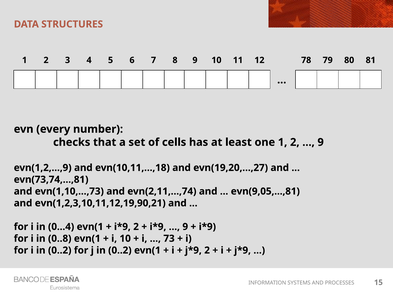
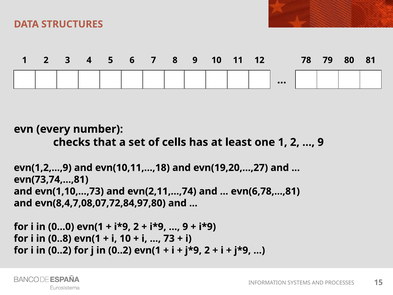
evn(9,05,...,81: evn(9,05,...,81 -> evn(6,78,...,81 (265, 191)
evn(1,2,3,10,11,12,19,90,21: evn(1,2,3,10,11,12,19,90,21 -> evn(8,4,7,08,07,72,84,97,80 (100, 203)
0...4: 0...4 -> 0...0 (61, 227)
